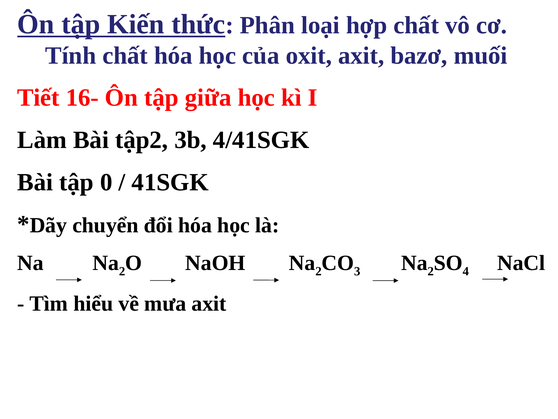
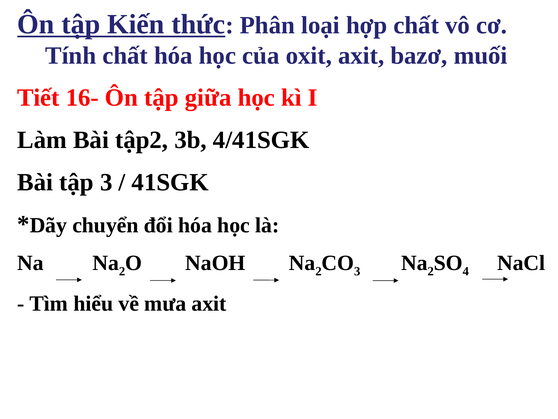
tập 0: 0 -> 3 (106, 182)
